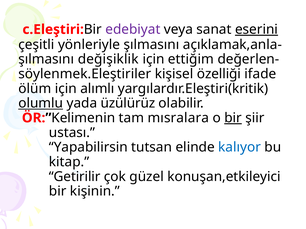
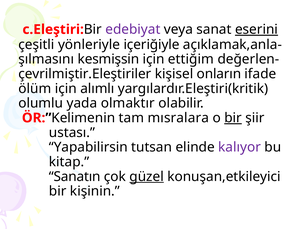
yönleriyle şılmasını: şılmasını -> içeriğiyle (152, 45)
değişiklik: değişiklik -> kesmişsin (108, 59)
söylenmek.Eleştiriler: söylenmek.Eleştiriler -> çevrilmiştir.Eleştiriler (85, 74)
özelliği: özelliği -> onların (219, 74)
olumlu underline: present -> none (41, 103)
üzülürüz: üzülürüz -> olmaktır (128, 103)
kalıyor colour: blue -> purple (240, 148)
Getirilir: Getirilir -> Sanatın (75, 177)
güzel underline: none -> present (147, 177)
